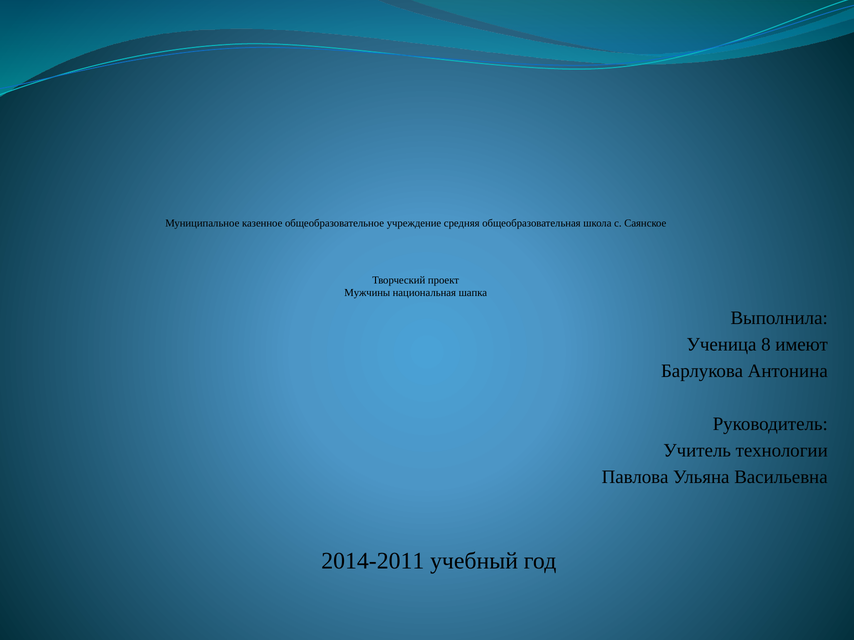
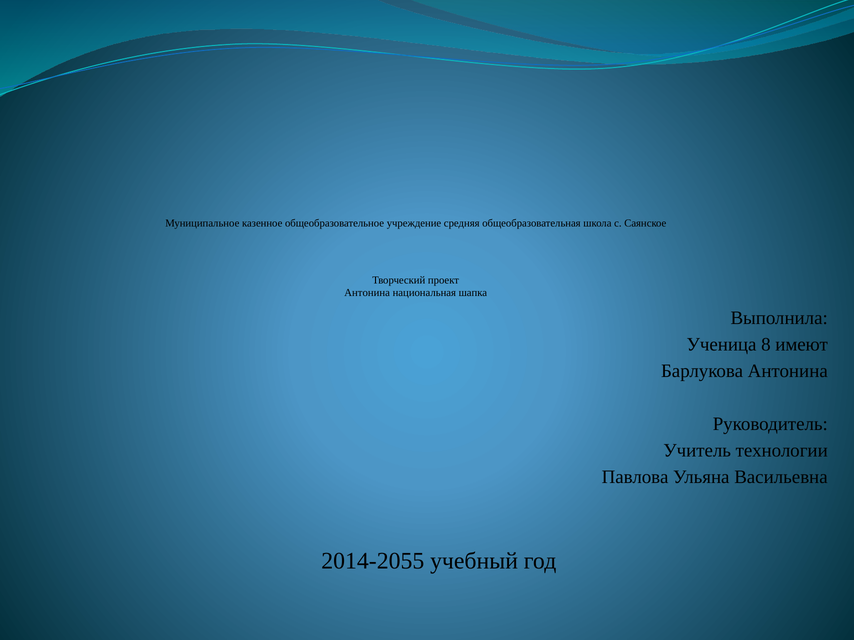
Мужчины: Мужчины -> Антонина (367, 293)
2014-2011: 2014-2011 -> 2014-2055 (373, 561)
